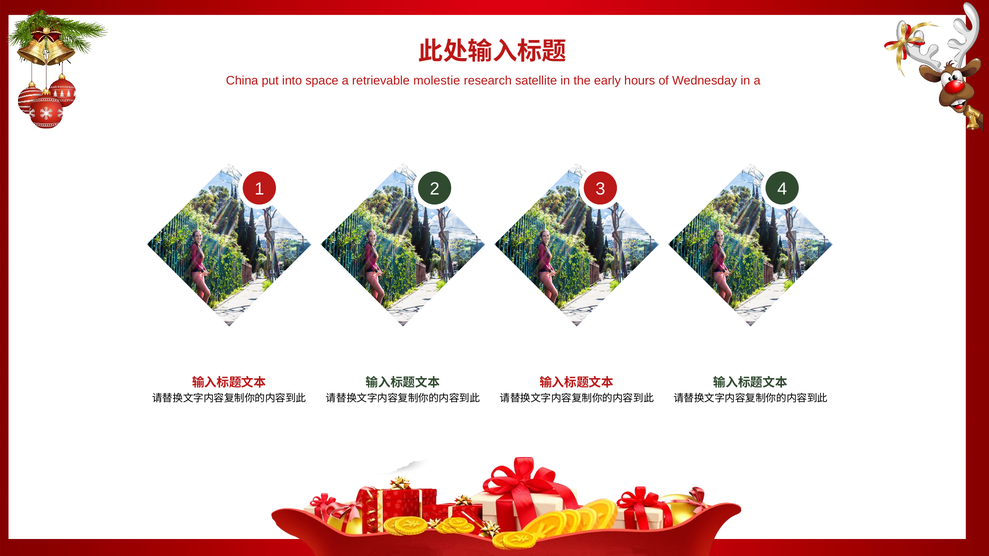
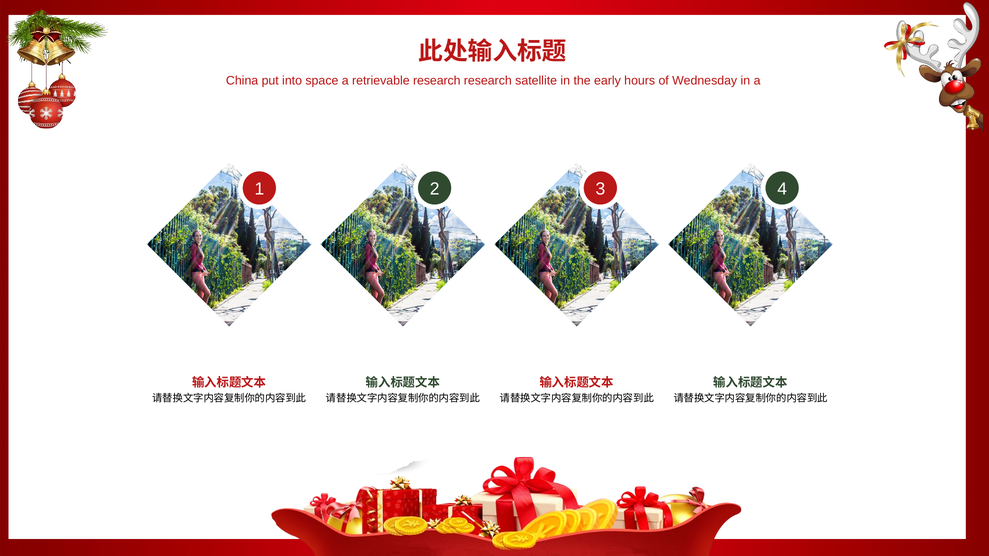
retrievable molestie: molestie -> research (437, 81)
